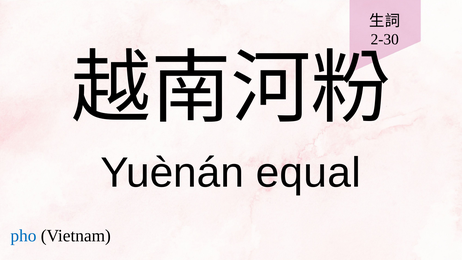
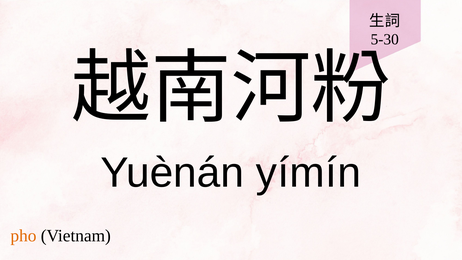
2-30: 2-30 -> 5-30 (385, 39)
equal: equal -> yímín (308, 173)
pho colour: blue -> orange (23, 236)
